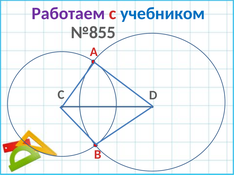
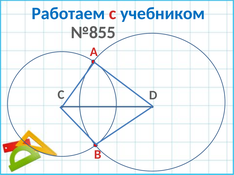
Работаем colour: purple -> blue (68, 13)
